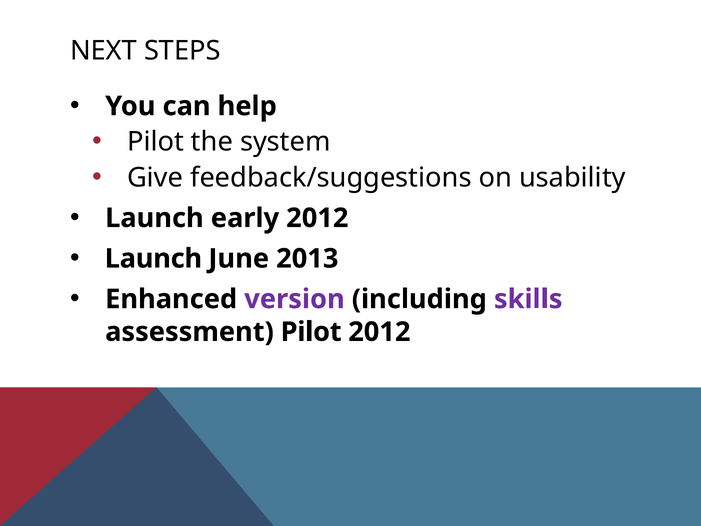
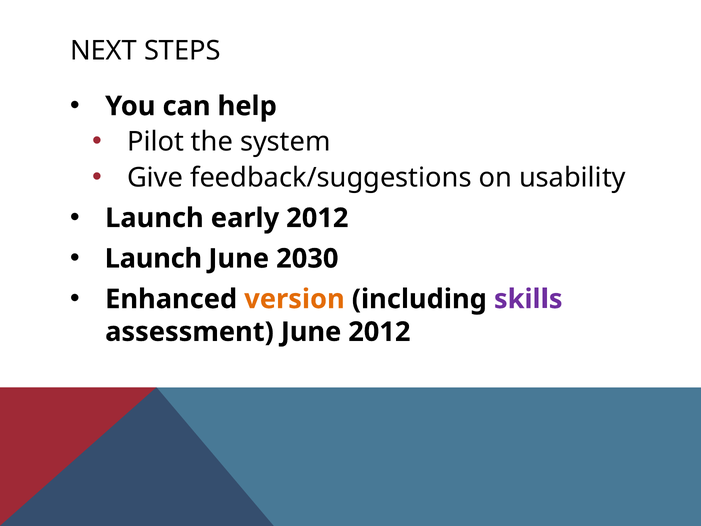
2013: 2013 -> 2030 (307, 258)
version colour: purple -> orange (295, 299)
assessment Pilot: Pilot -> June (311, 332)
